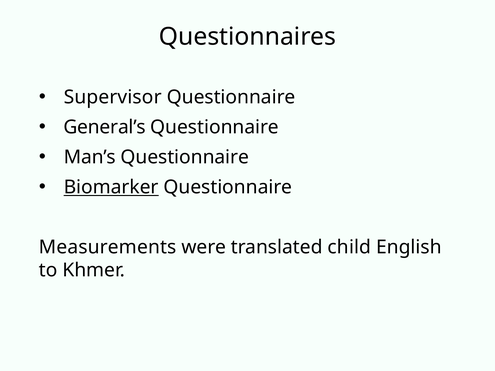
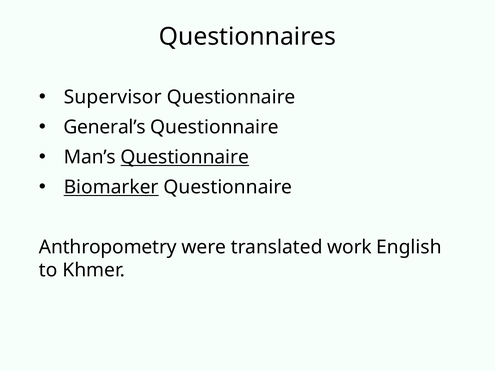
Questionnaire underline: none -> present (185, 157)
Measurements: Measurements -> Anthropometry (108, 247)
child: child -> work (350, 247)
